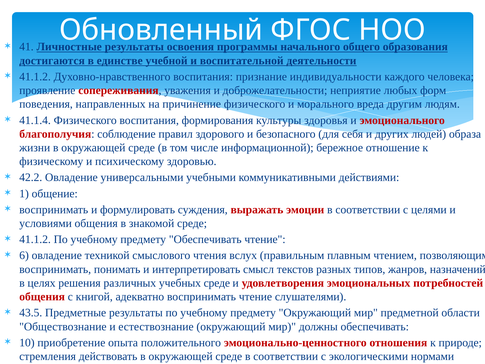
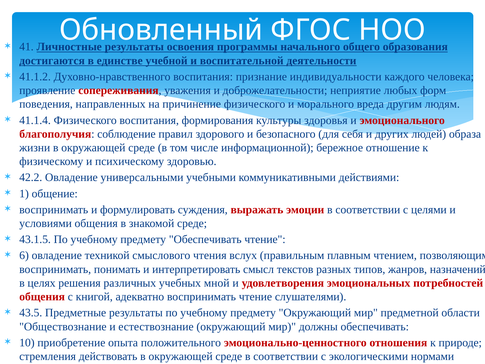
41.1.2: 41.1.2 -> 43.1.5 (35, 239)
учебных среде: среде -> мной (217, 283)
